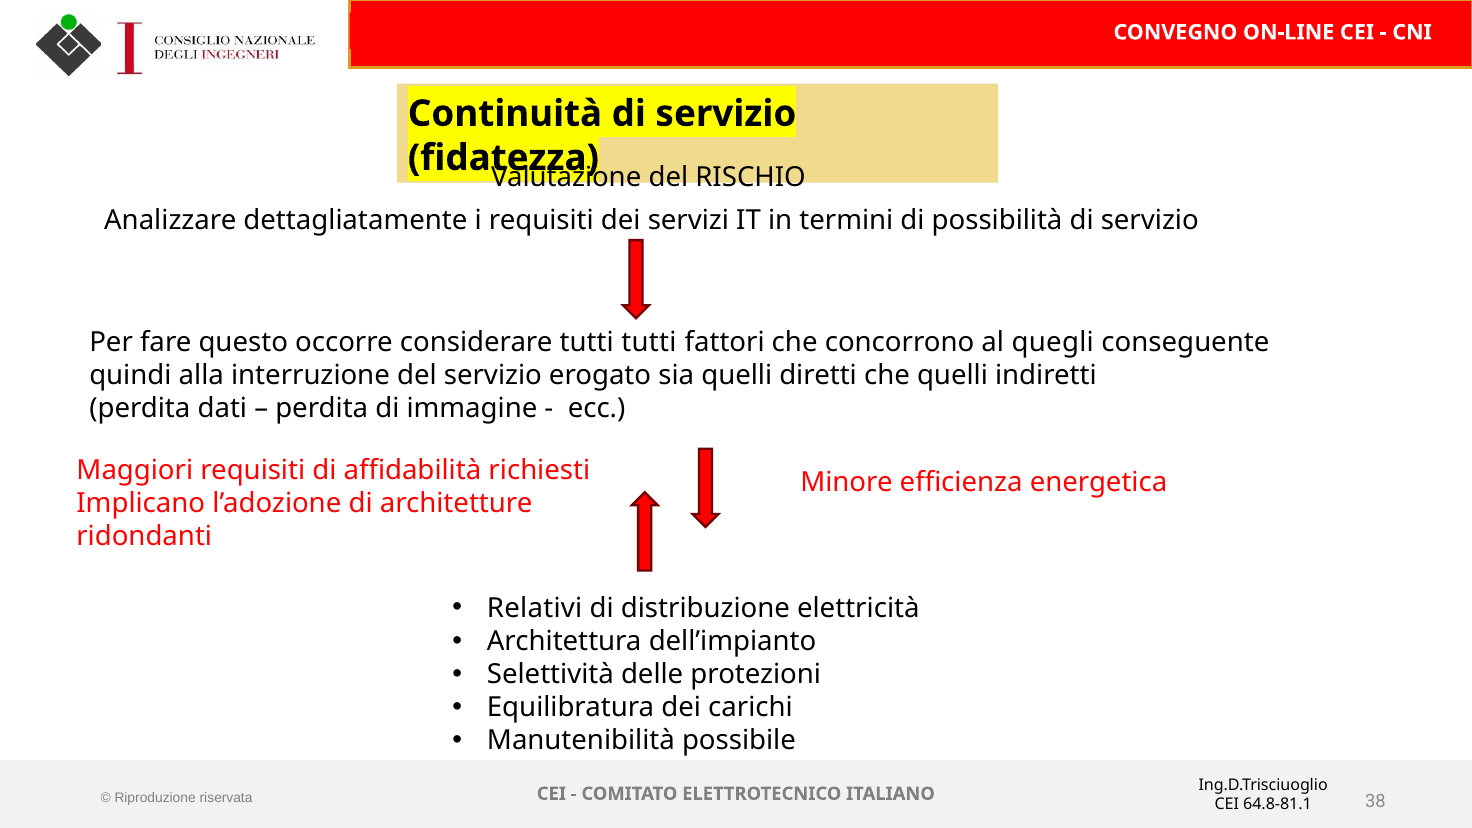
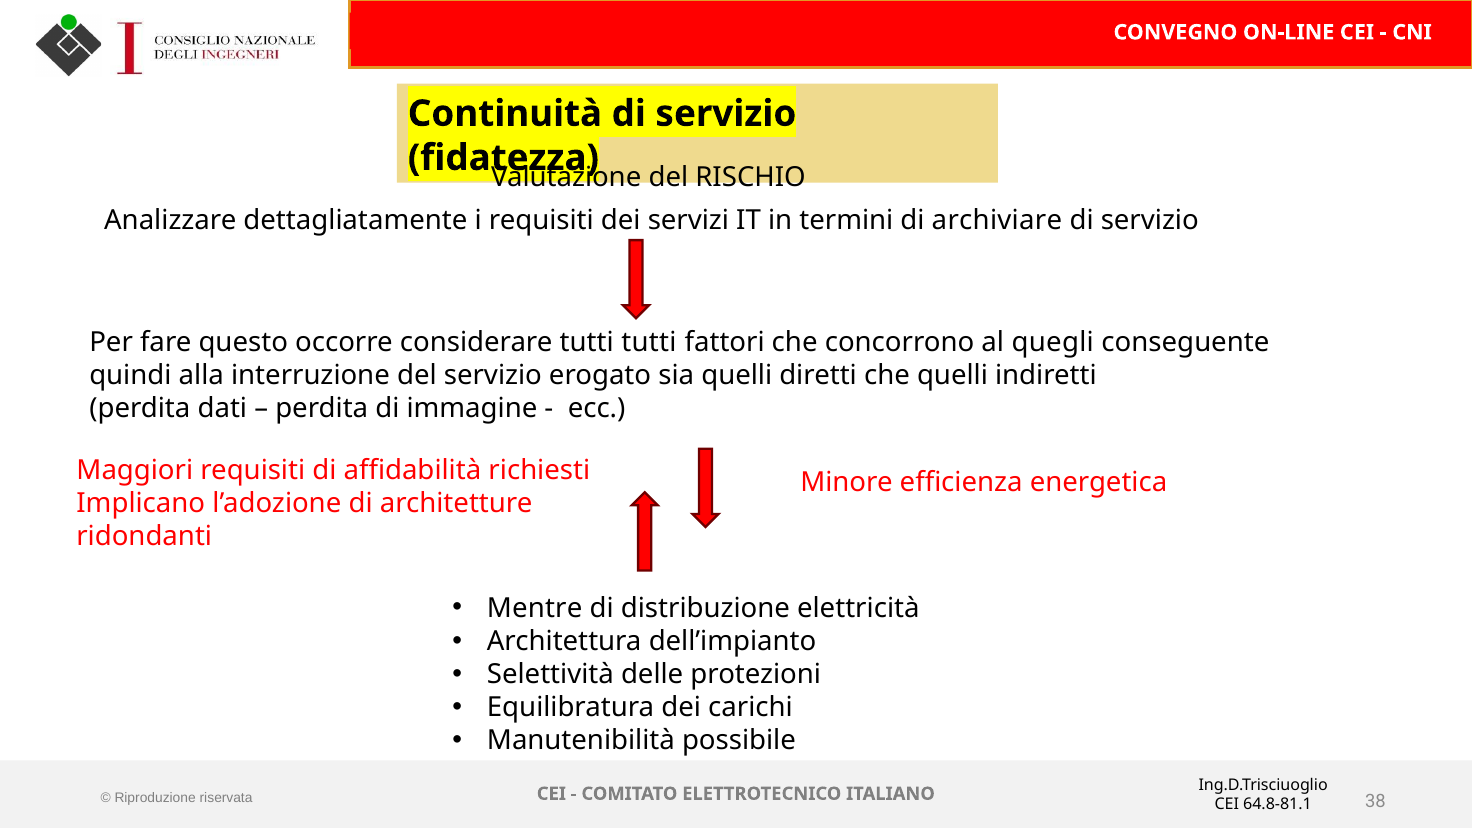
possibilità: possibilità -> archiviare (997, 221)
Relativi: Relativi -> Mentre (535, 608)
